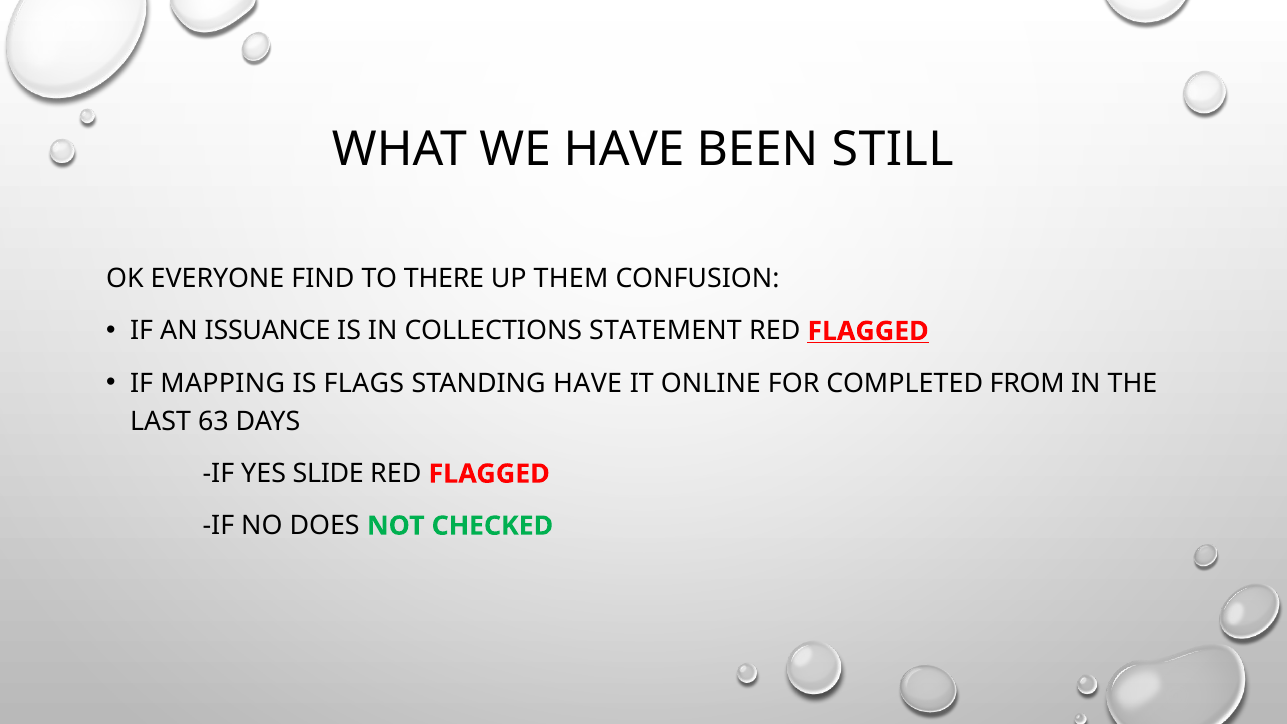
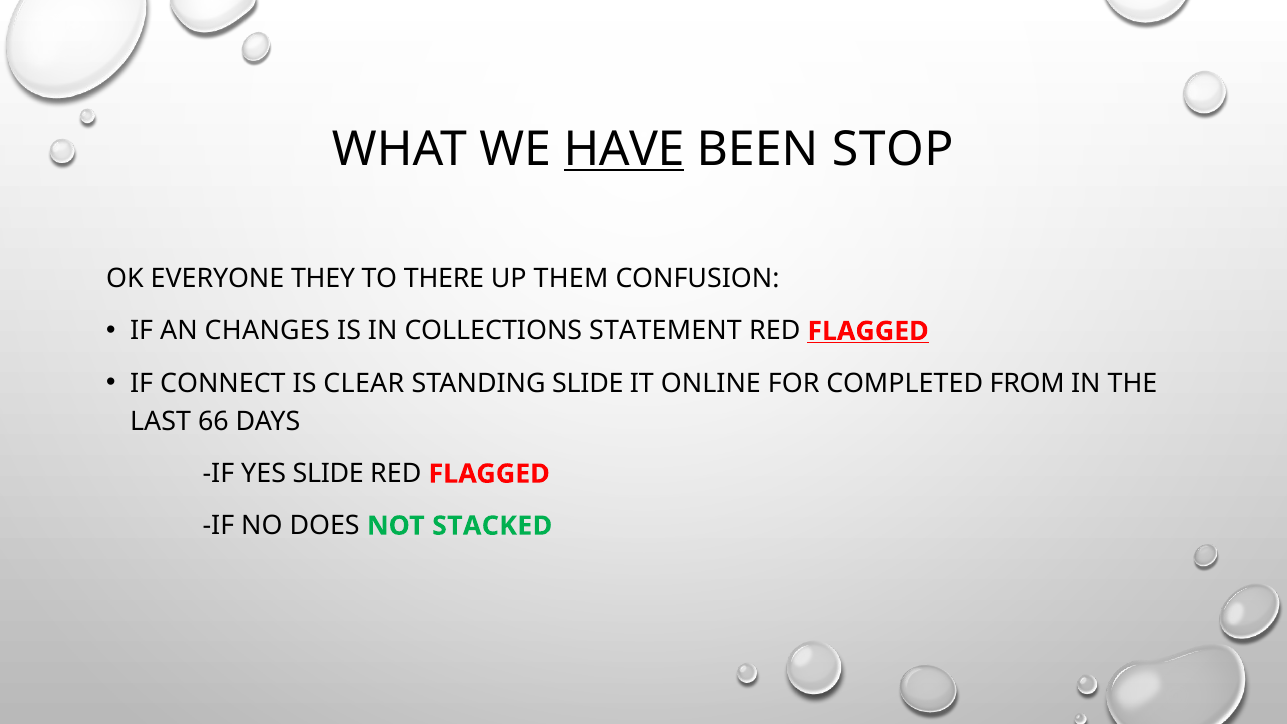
HAVE underline: none -> present (624, 149)
STILL: STILL -> STOP (893, 149)
FIND: FIND -> THEY (323, 279)
ISSUANCE: ISSUANCE -> CHANGES (267, 331)
MAPPING: MAPPING -> CONNECT (223, 383)
FLAGS: FLAGS -> CLEAR (364, 383)
STANDING HAVE: HAVE -> SLIDE (588, 383)
63: 63 -> 66 (213, 422)
CHECKED: CHECKED -> STACKED (492, 526)
